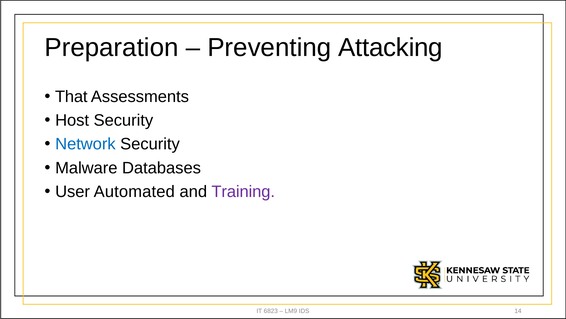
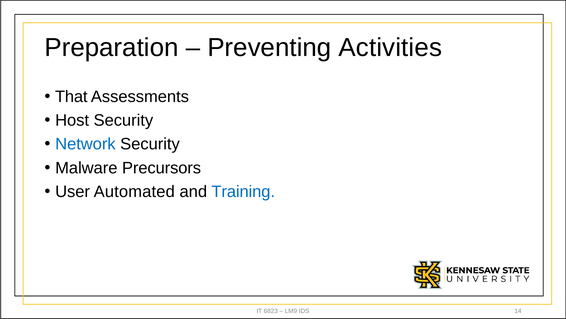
Attacking: Attacking -> Activities (390, 48)
Databases: Databases -> Precursors (162, 168)
Training colour: purple -> blue (243, 191)
